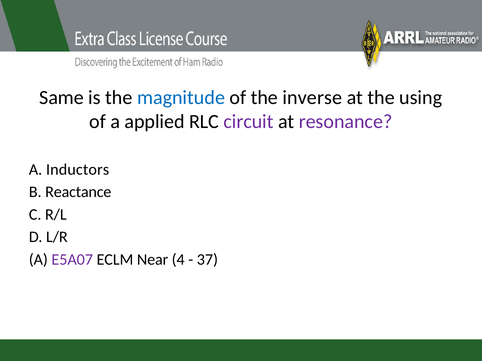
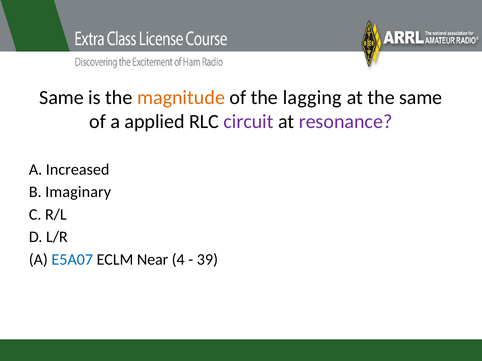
magnitude colour: blue -> orange (181, 98)
inverse: inverse -> lagging (312, 98)
the using: using -> same (421, 98)
Inductors: Inductors -> Increased (78, 170)
Reactance: Reactance -> Imaginary (78, 192)
E5A07 colour: purple -> blue (72, 260)
37: 37 -> 39 (207, 260)
